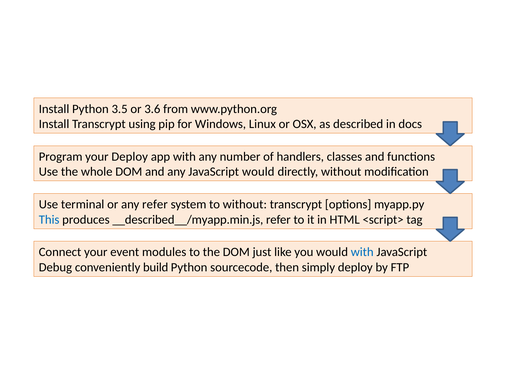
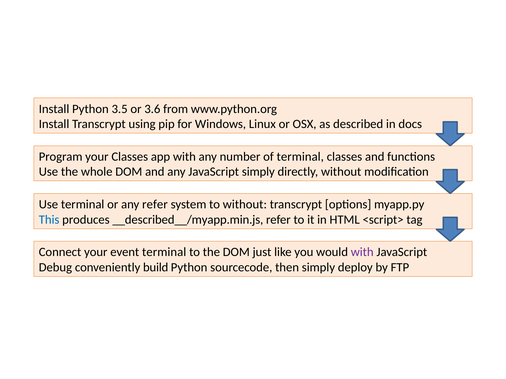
your Deploy: Deploy -> Classes (130, 157)
of handlers: handlers -> terminal (300, 157)
JavaScript would: would -> simply (258, 172)
event modules: modules -> terminal (164, 252)
with colour: blue -> purple (362, 252)
